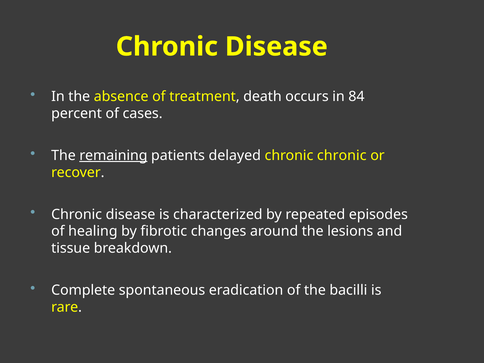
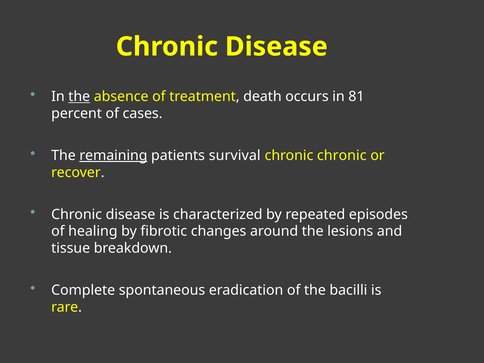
the underline: none -> present (79, 97)
84: 84 -> 81 (356, 97)
delayed: delayed -> survival (235, 155)
